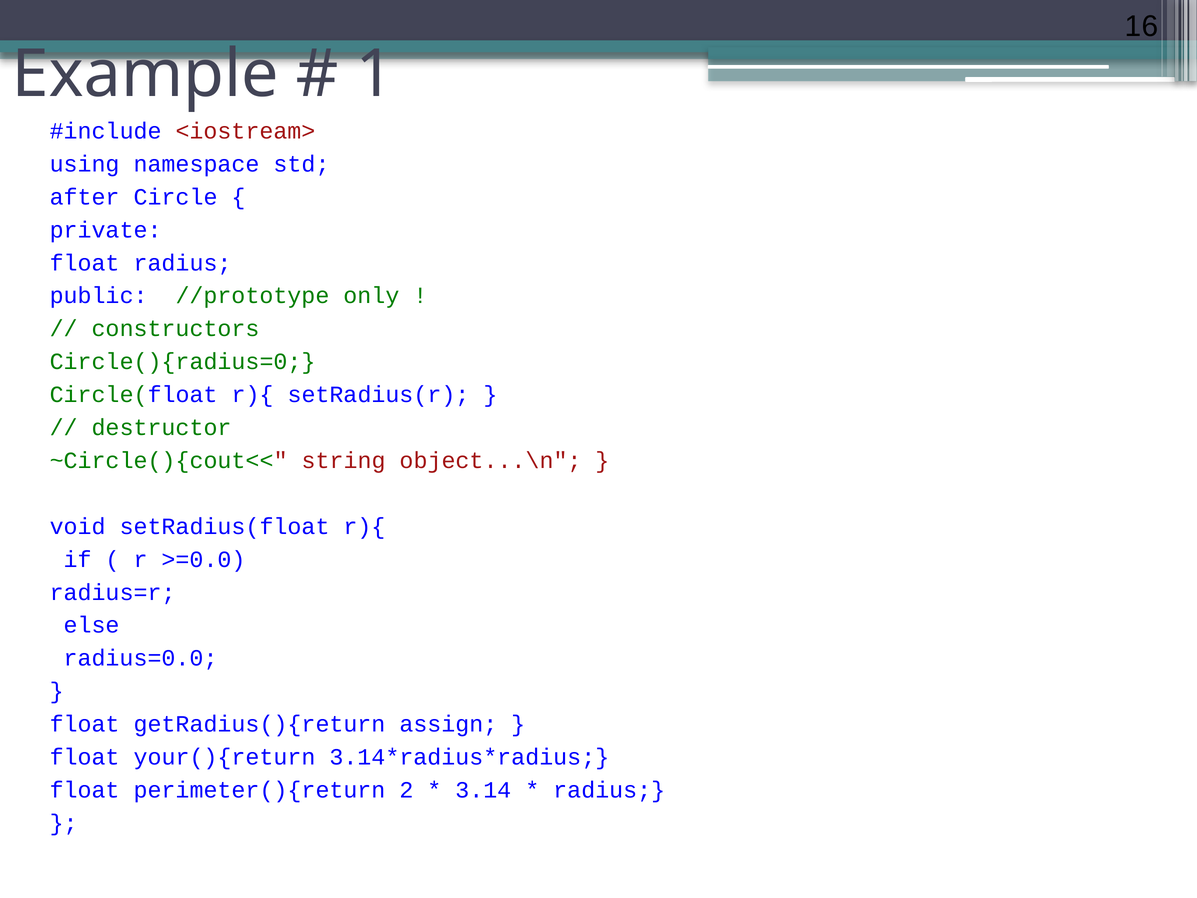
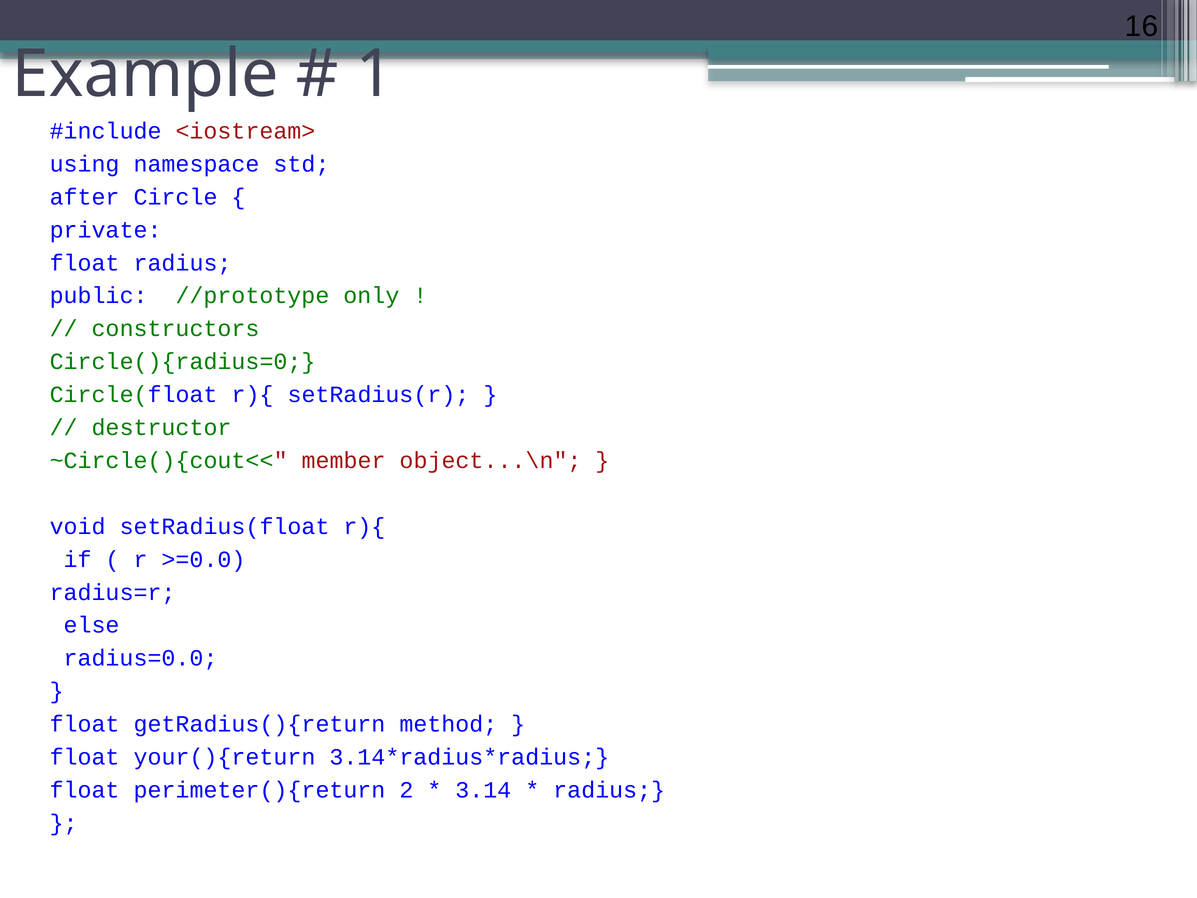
string: string -> member (344, 460)
assign: assign -> method (448, 724)
